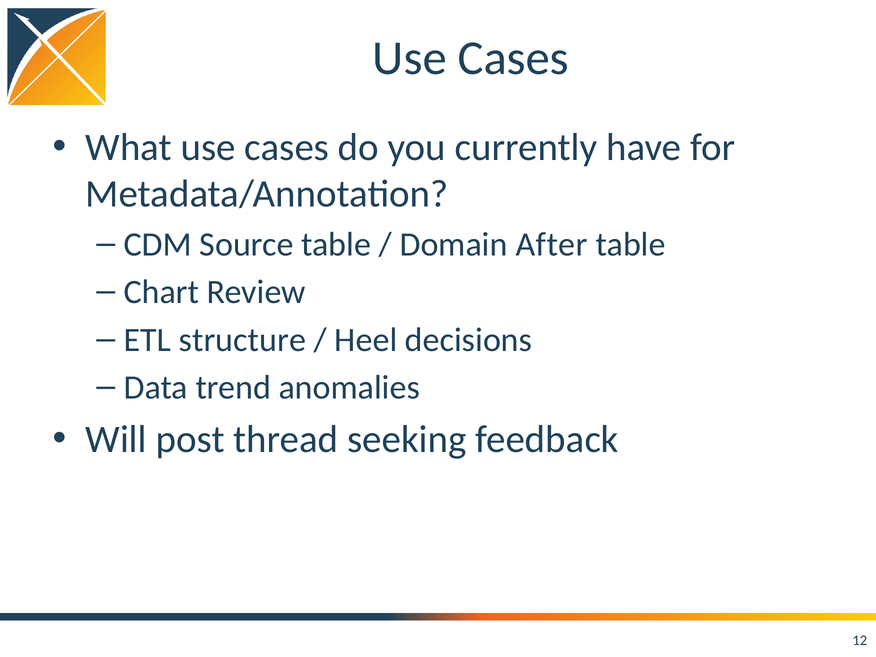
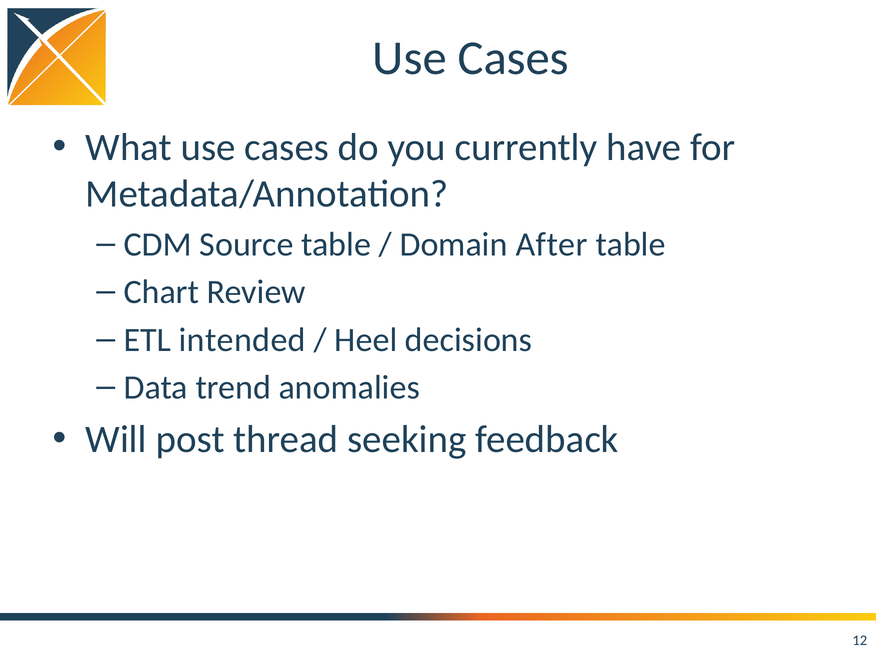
structure: structure -> intended (242, 340)
